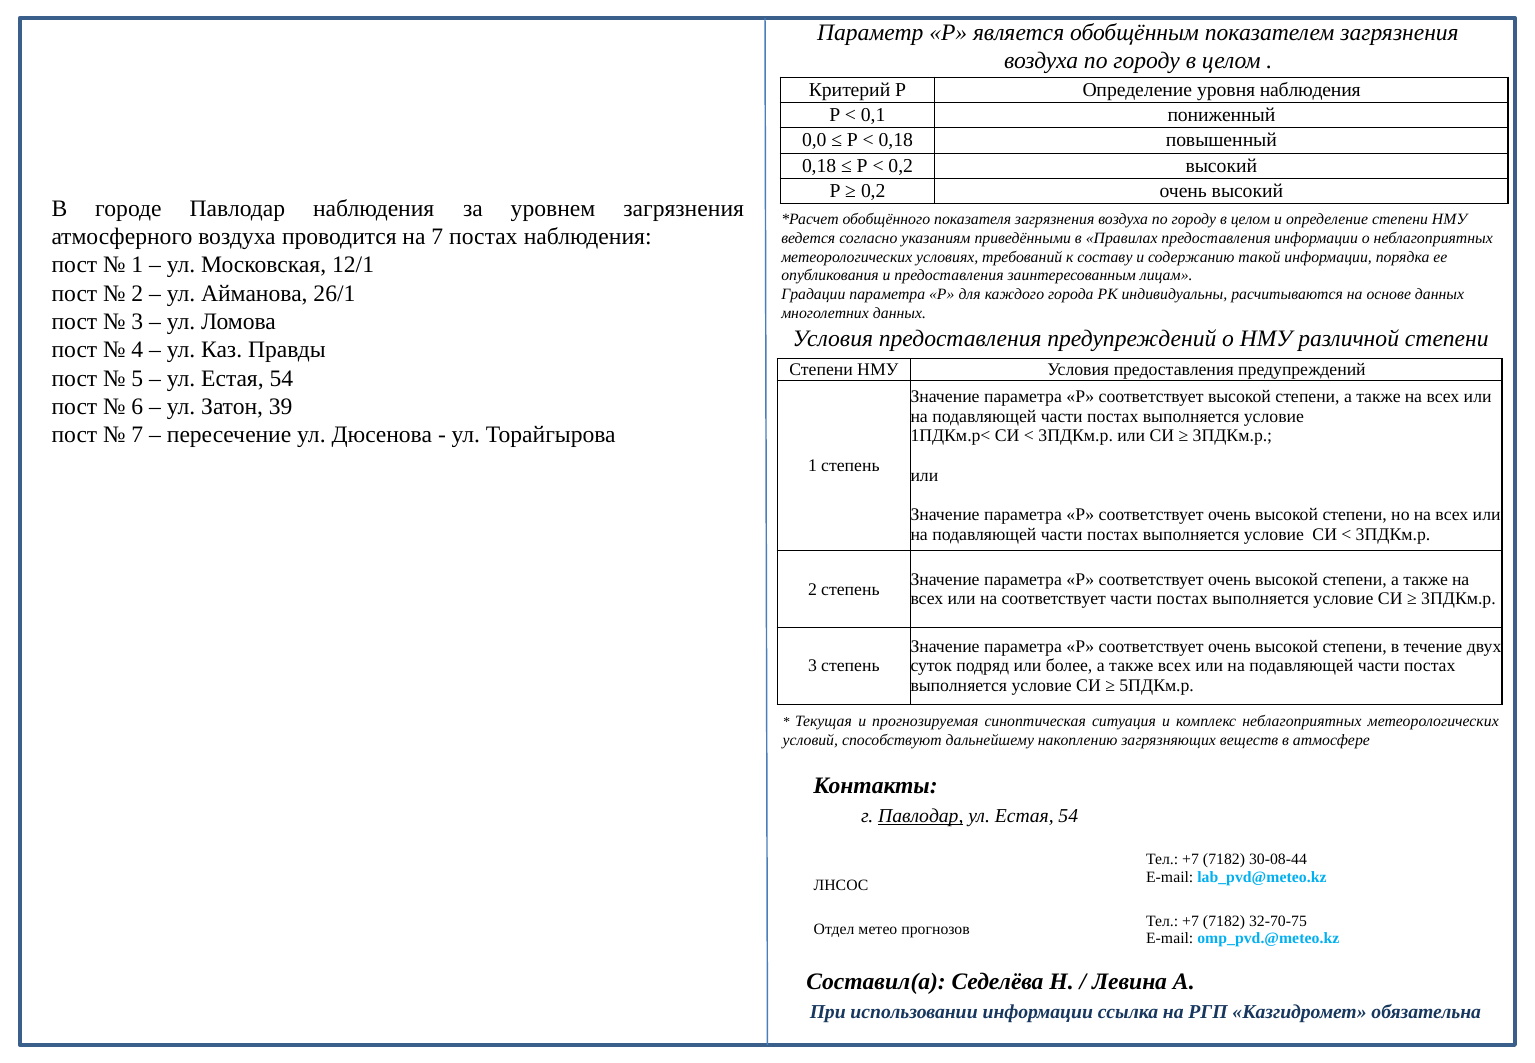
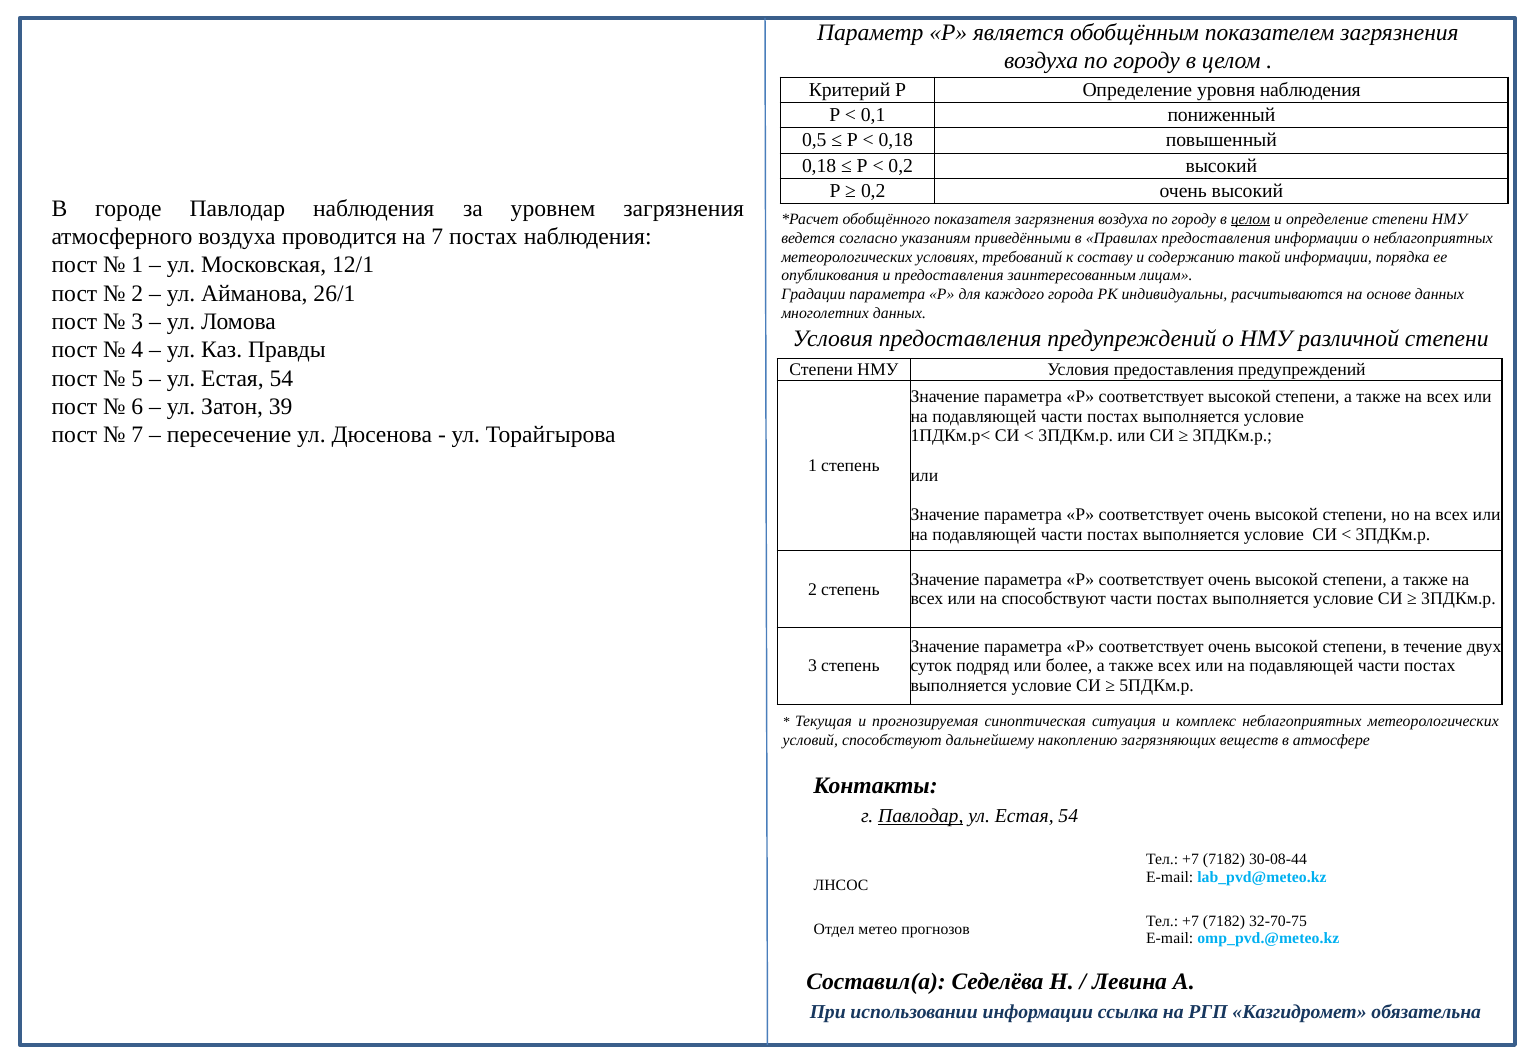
0,0: 0,0 -> 0,5 (814, 140)
целом underline: none -> present (1251, 219)
на соответствует: соответствует -> способствуют (1054, 599)
